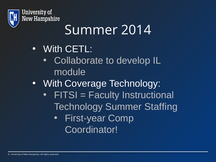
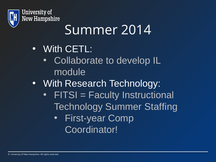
Coverage: Coverage -> Research (86, 84)
